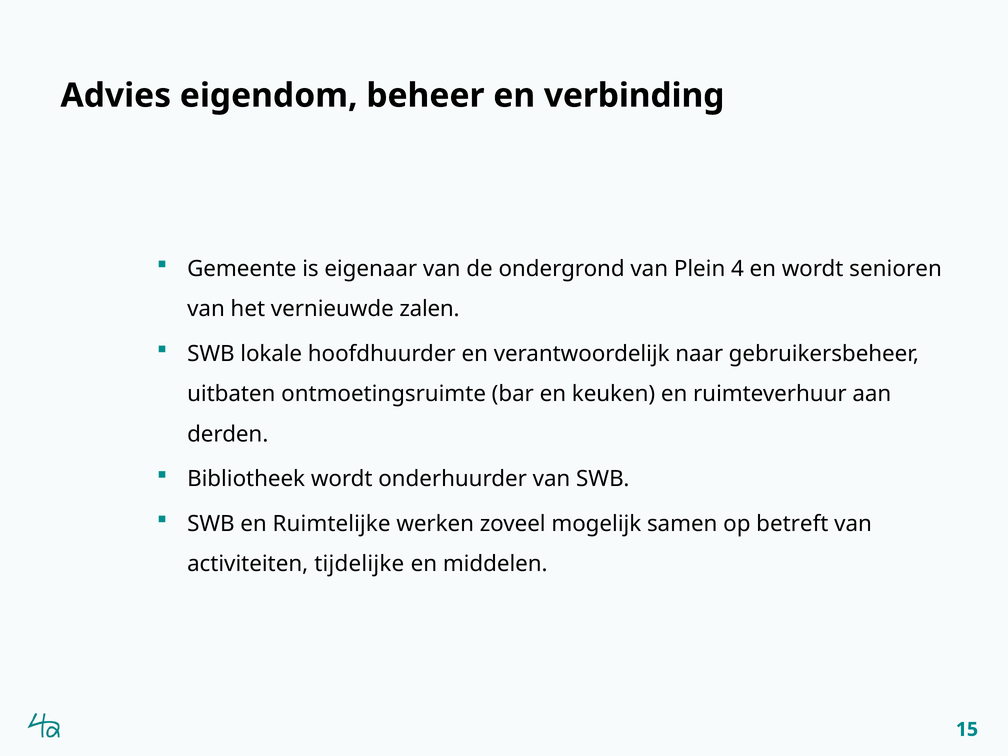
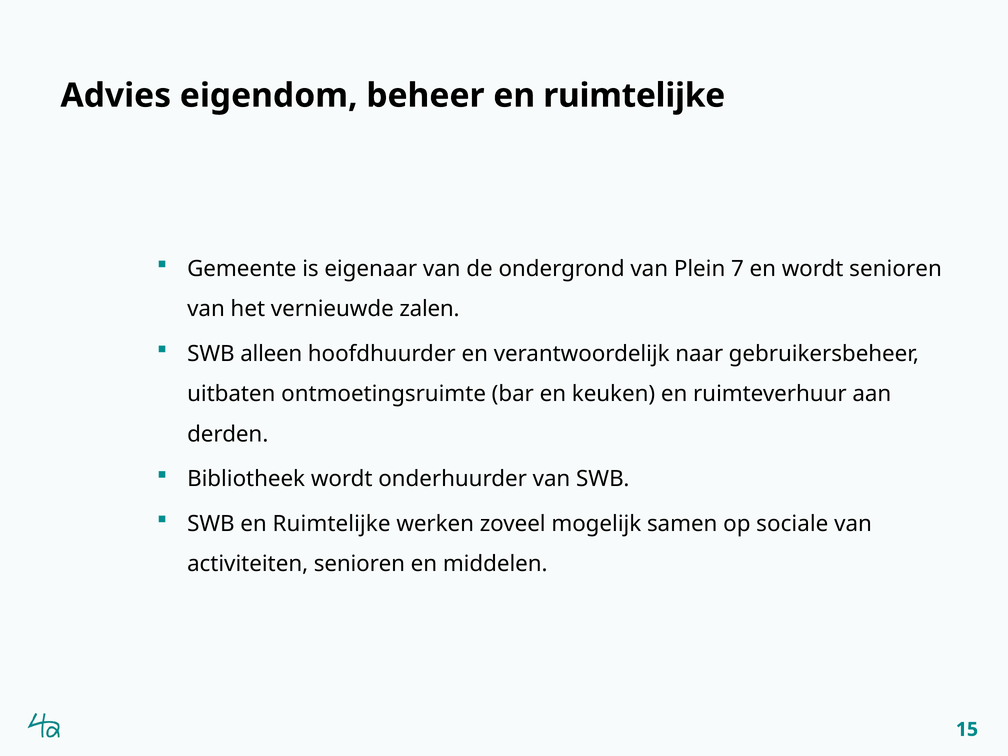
beheer en verbinding: verbinding -> ruimtelijke (634, 96)
4: 4 -> 7 (738, 269)
lokale: lokale -> alleen (271, 354)
betreft: betreft -> sociale (792, 524)
activiteiten tijdelijke: tijdelijke -> senioren (359, 564)
